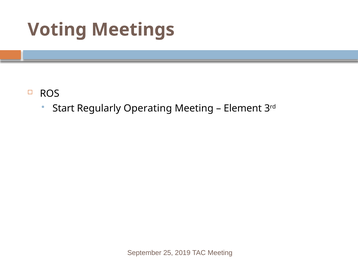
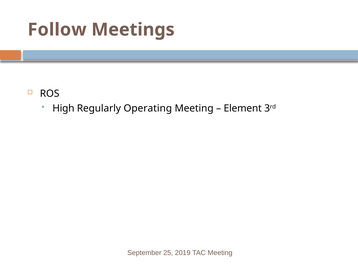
Voting: Voting -> Follow (57, 30)
Start: Start -> High (63, 108)
